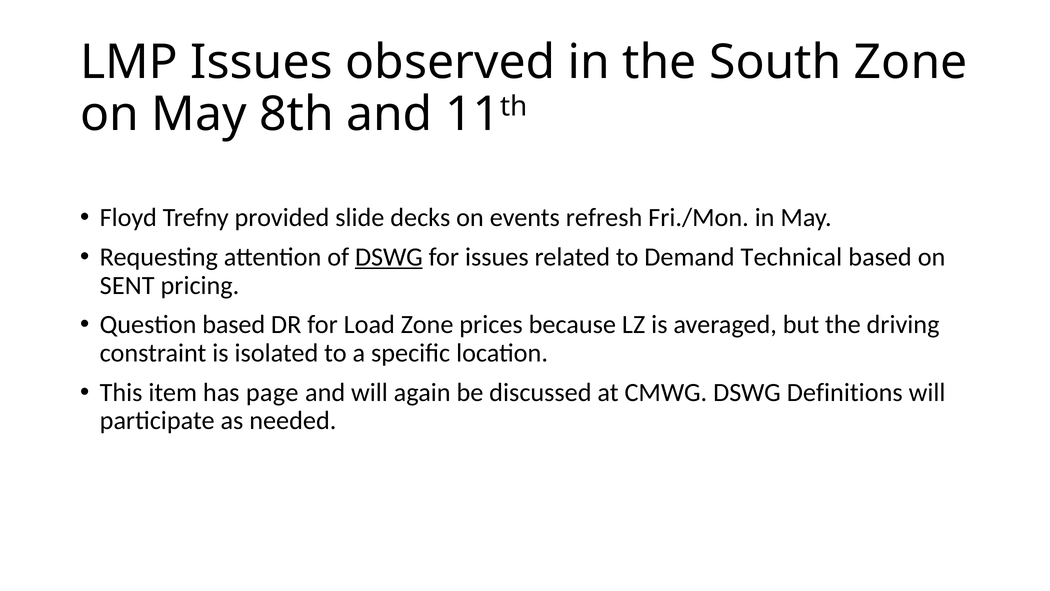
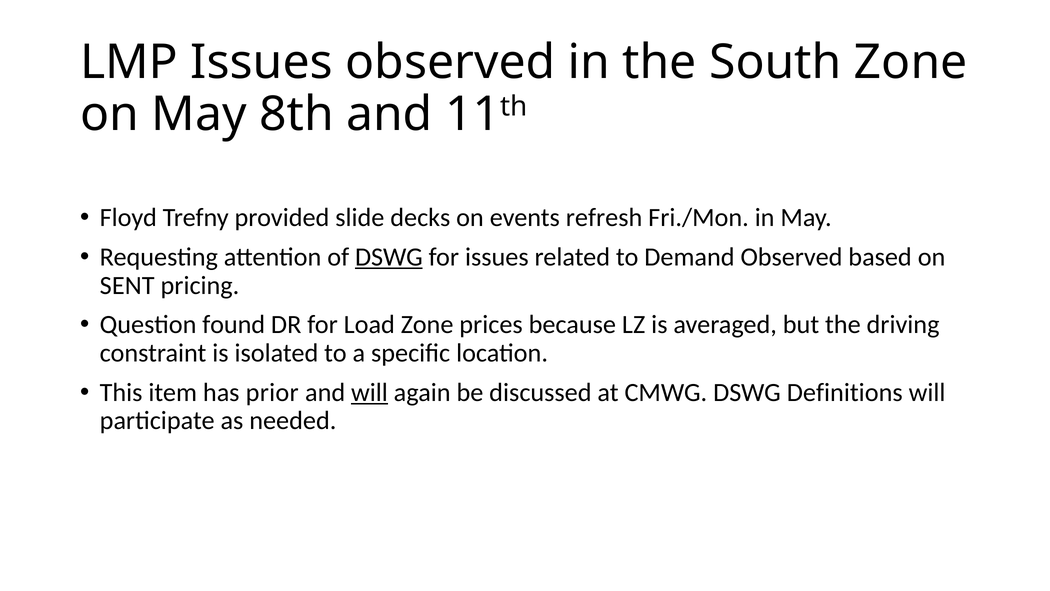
Demand Technical: Technical -> Observed (791, 257)
Question based: based -> found (234, 325)
page: page -> prior (272, 392)
will underline: none -> present (369, 392)
